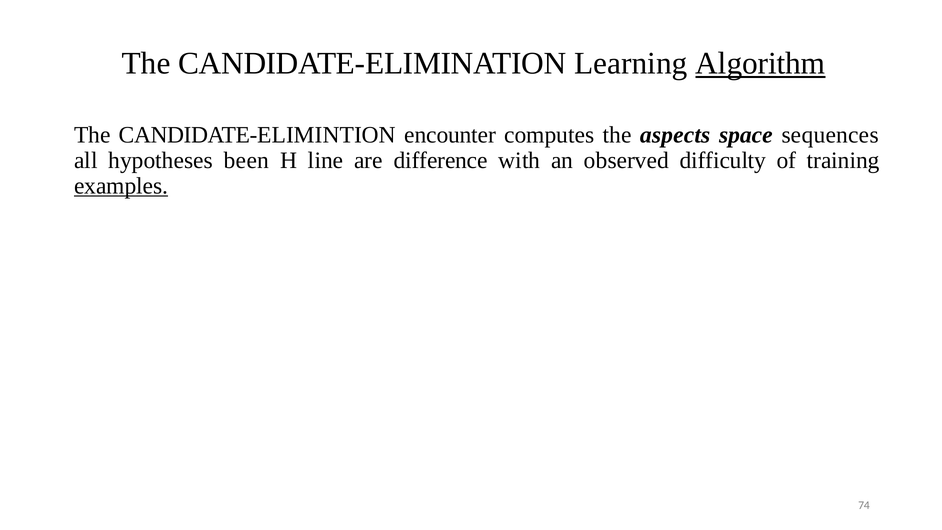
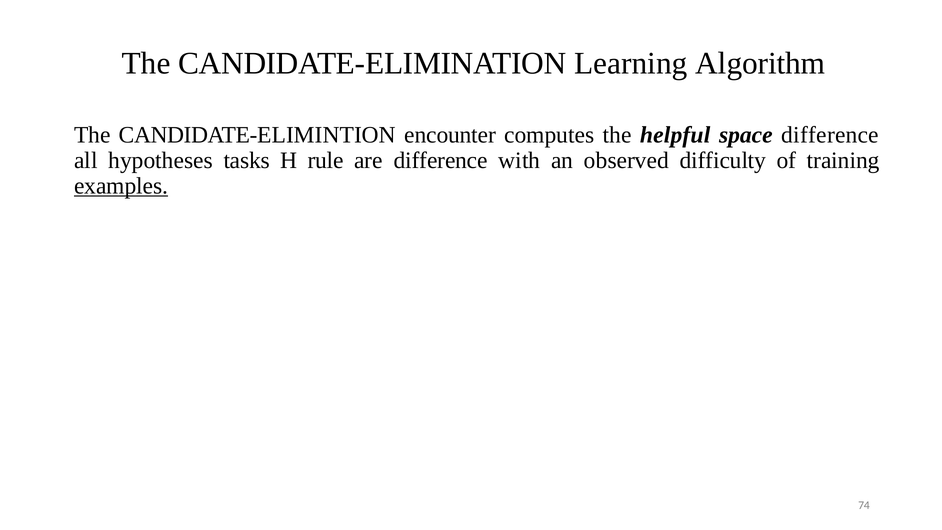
Algorithm underline: present -> none (760, 64)
aspects: aspects -> helpful (675, 135)
space sequences: sequences -> difference (830, 135)
been: been -> tasks (247, 160)
line: line -> rule (326, 160)
